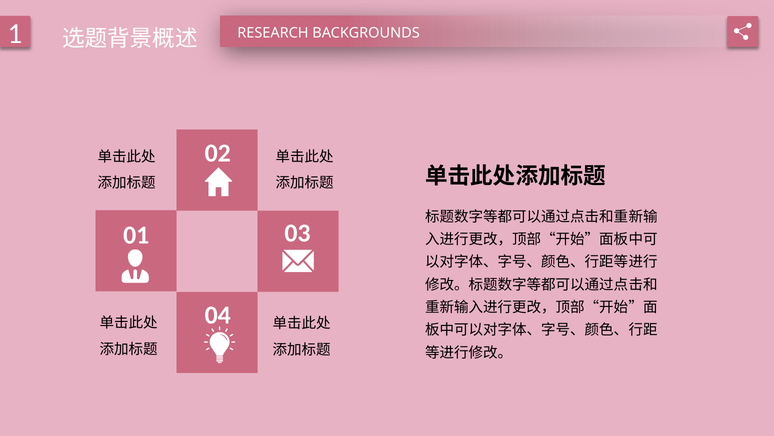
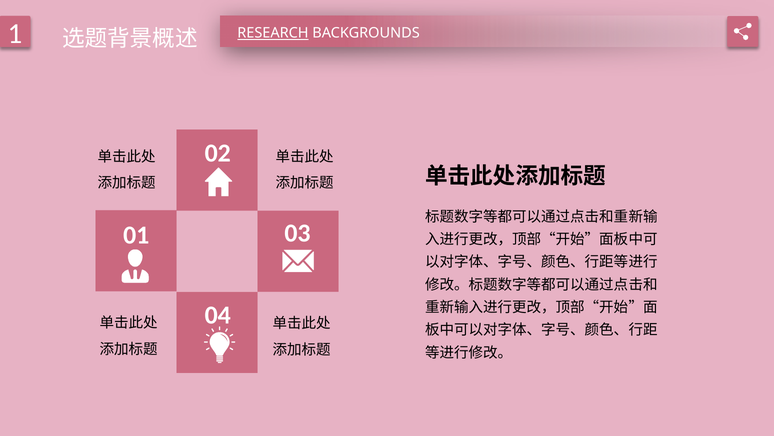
RESEARCH underline: none -> present (273, 33)
